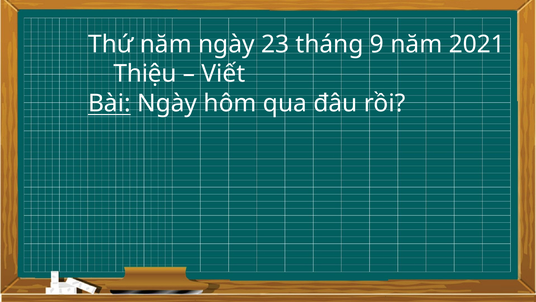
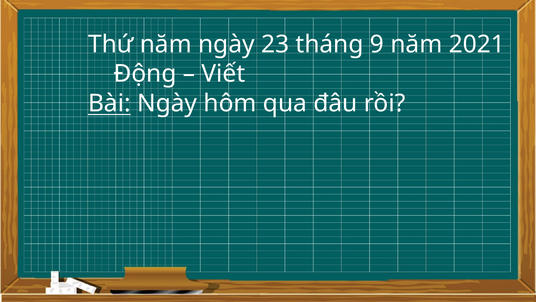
Thiệu: Thiệu -> Động (145, 74)
